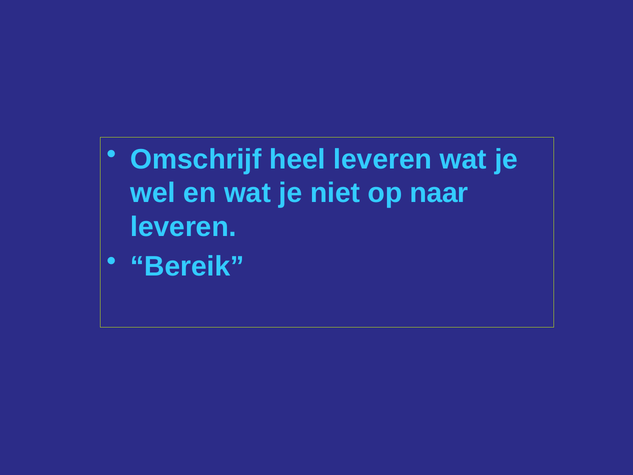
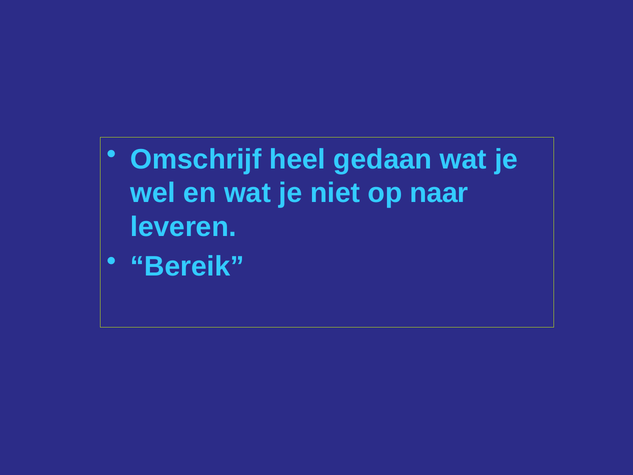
heel leveren: leveren -> gedaan (383, 159)
